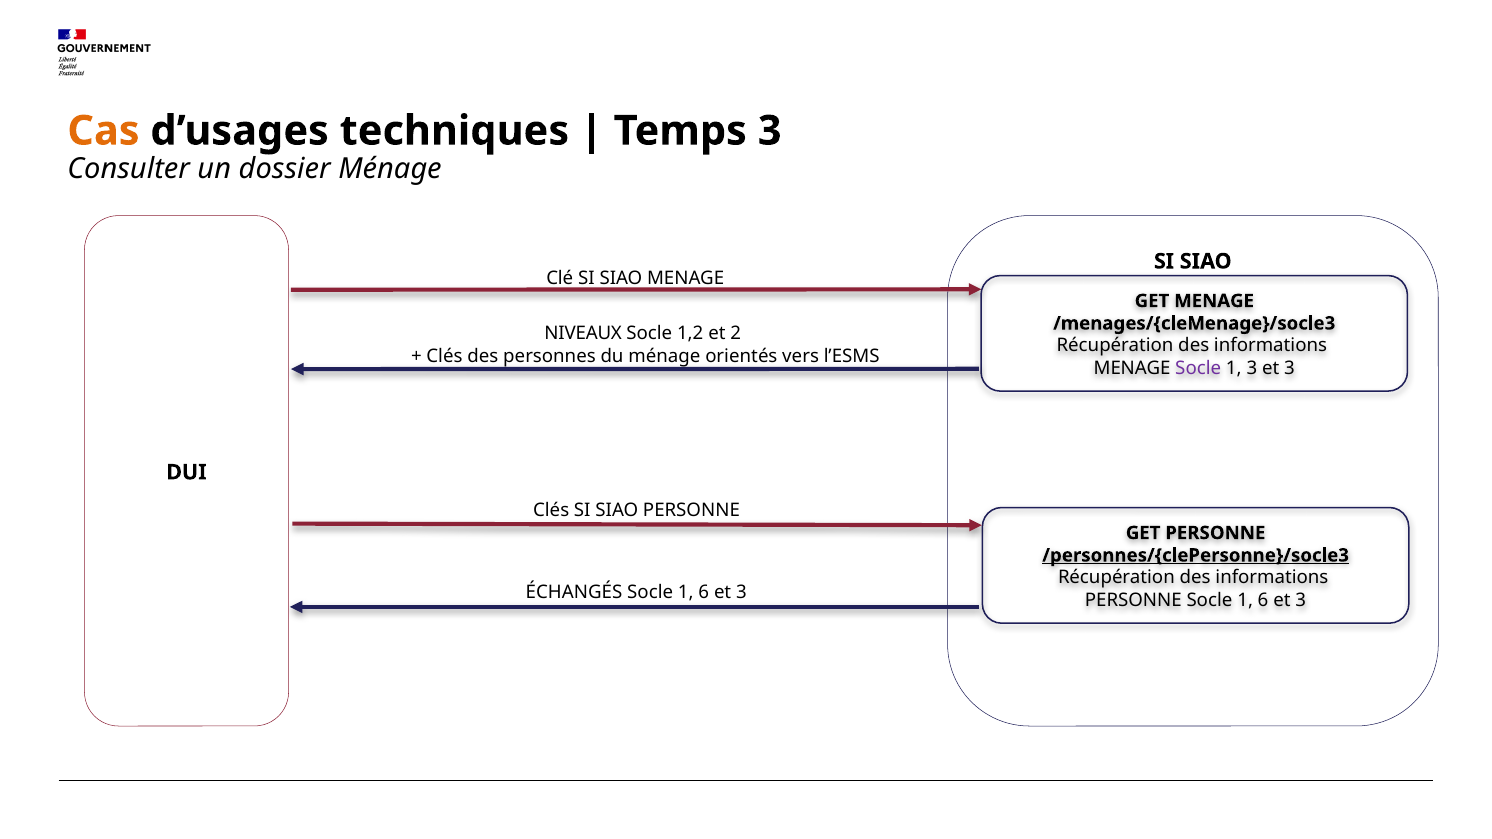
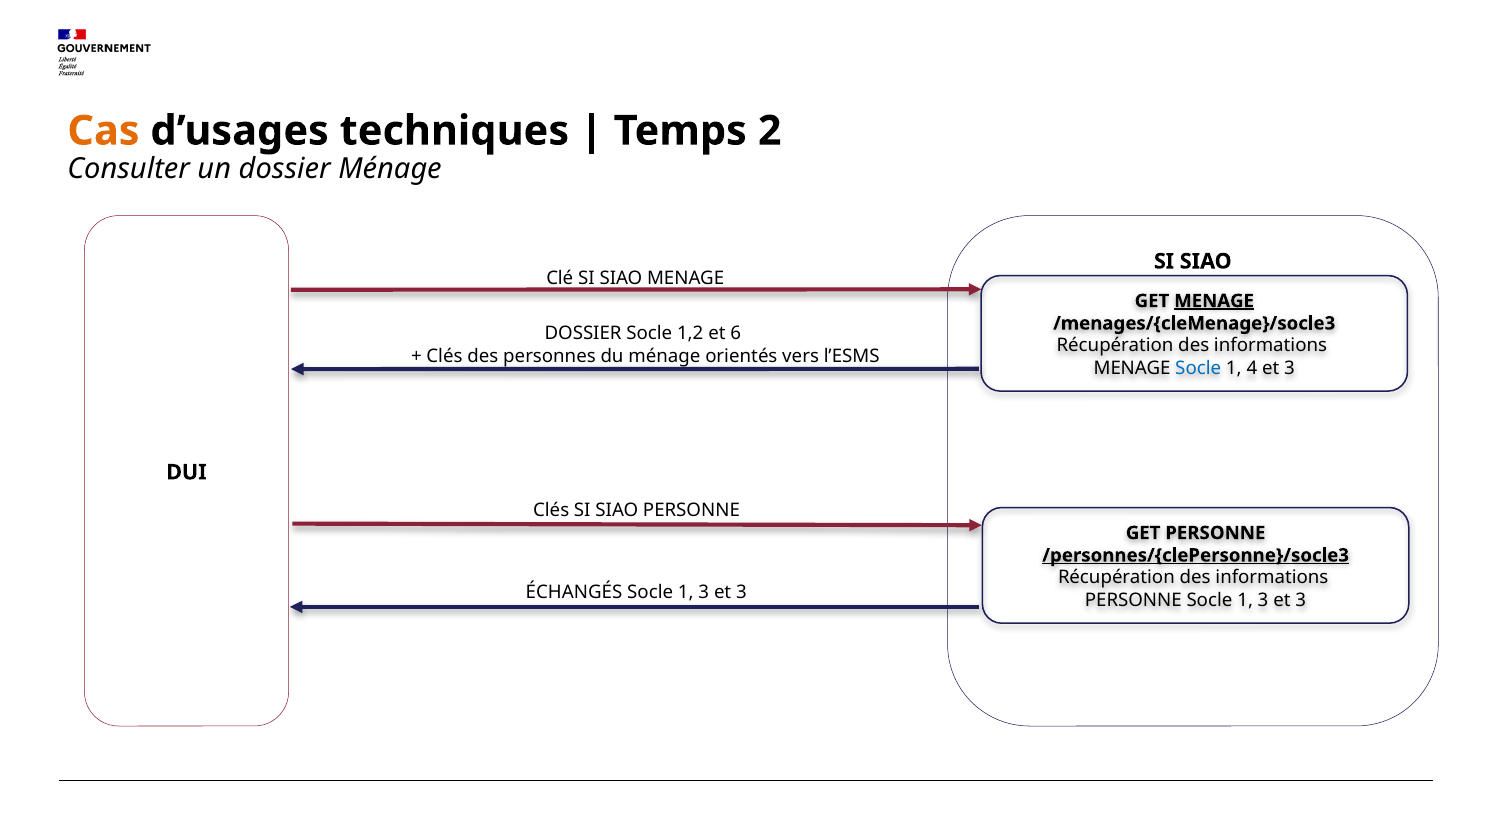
Temps 3: 3 -> 2 (770, 131)
MENAGE underline: none -> present (1214, 301)
NIVEAUX: NIVEAUX -> DOSSIER (583, 334)
2: 2 -> 6 (736, 334)
Socle colour: purple -> blue (1198, 368)
1 3: 3 -> 4 (1252, 368)
6: 6 -> 3 (704, 592)
PERSONNE Socle 1 6: 6 -> 3 (1263, 600)
